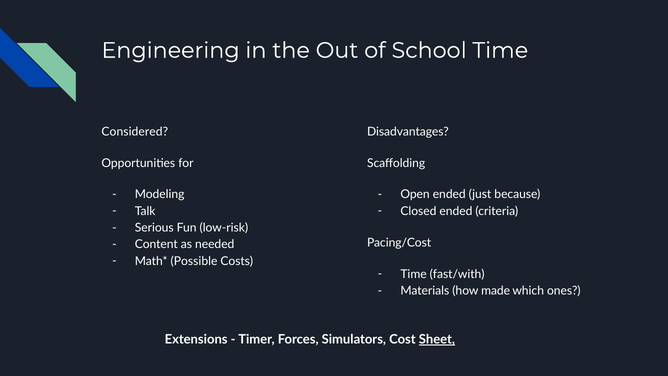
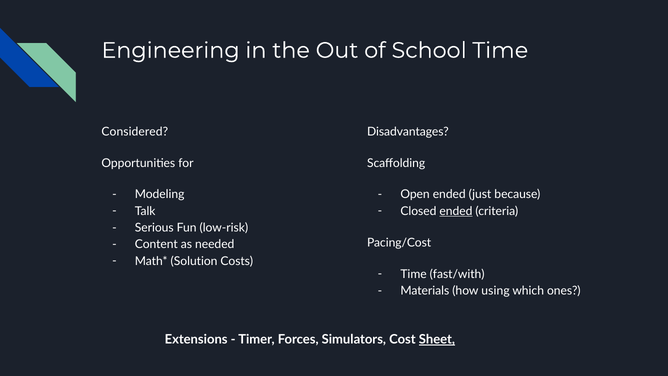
ended underline: none -> present (456, 211)
Possible: Possible -> Solution (194, 261)
made: made -> using (496, 291)
